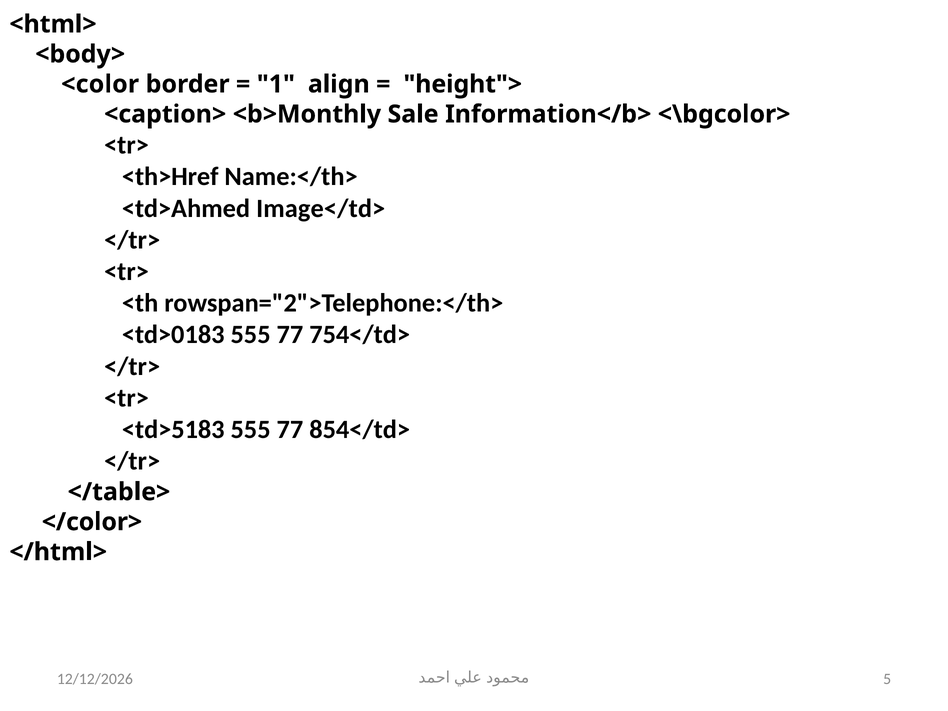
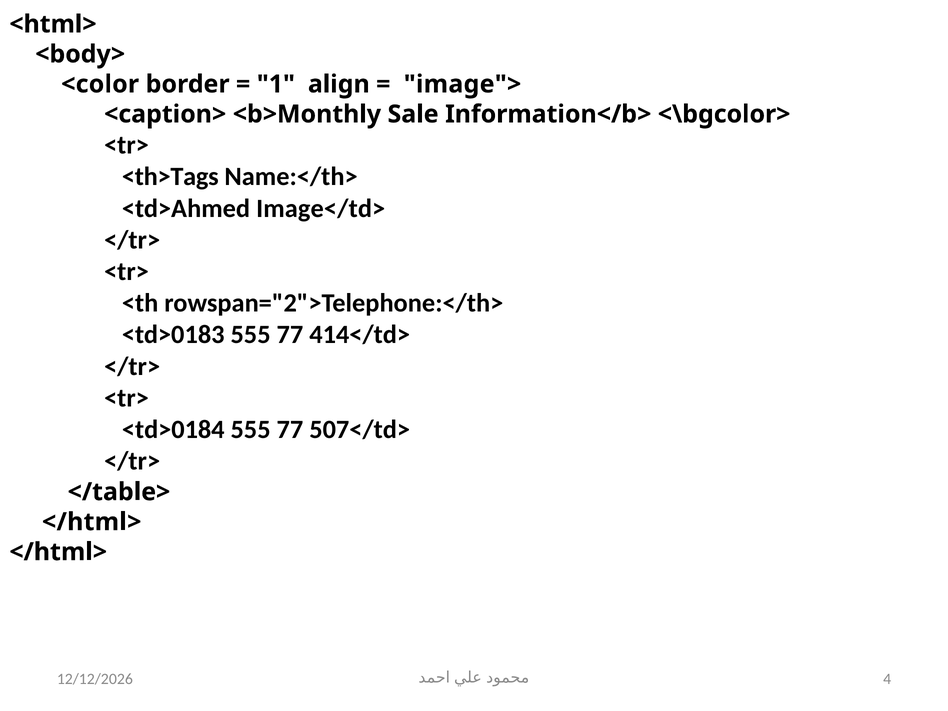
height">: height"> -> image"> (463, 84)
<th>Href: <th>Href -> <th>Tags (170, 177)
754</td>: 754</td> -> 414</td> (360, 335)
<td>5183: <td>5183 -> <td>0184 (173, 430)
854</td>: 854</td> -> 507</td> (360, 430)
</color>: </color> -> </html> (92, 522)
5: 5 -> 4 (887, 679)
